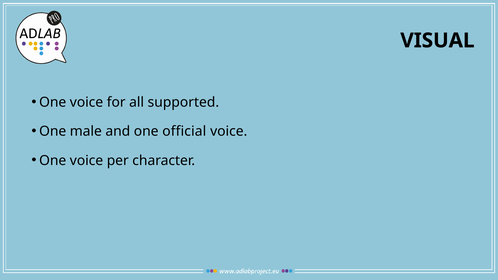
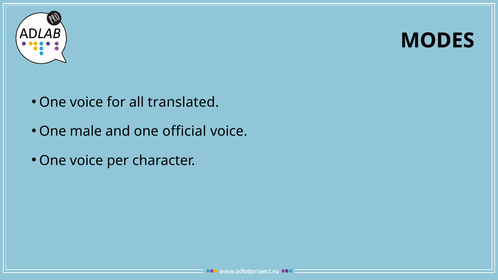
VISUAL: VISUAL -> MODES (437, 41)
supported: supported -> translated (183, 102)
